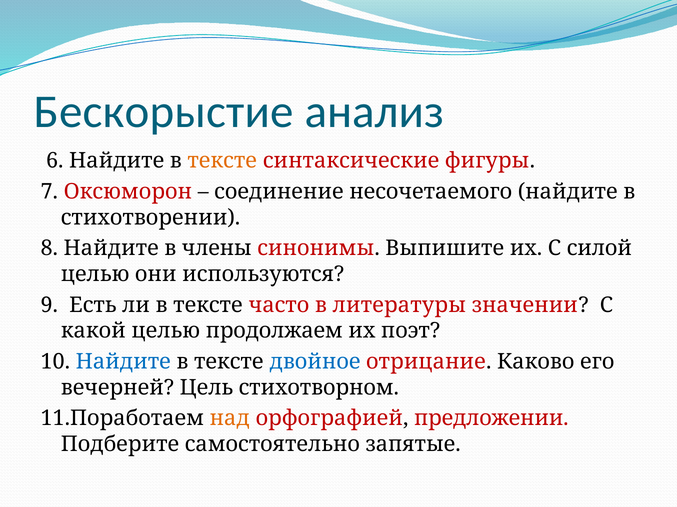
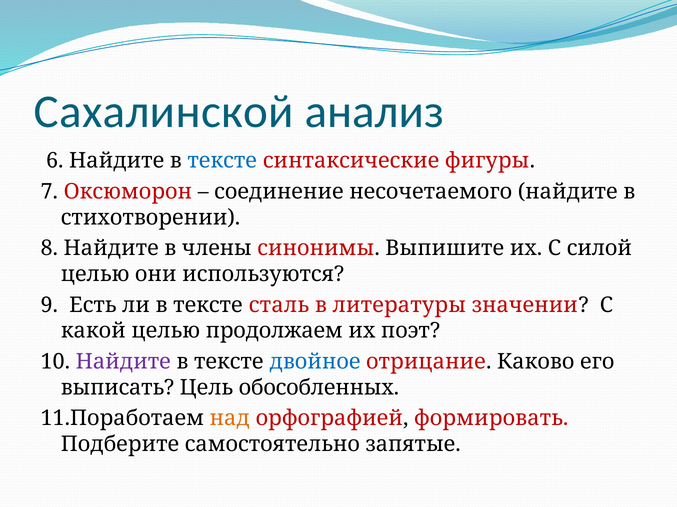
Бескорыстие: Бескорыстие -> Сахалинской (164, 112)
тексте colour: orange -> blue (222, 161)
часто: часто -> сталь (279, 305)
Найдите colour: blue -> purple (123, 362)
вечерней: вечерней -> выписать (118, 388)
стихотворном: стихотворном -> обособленных (319, 388)
предложении: предложении -> формировать (491, 419)
